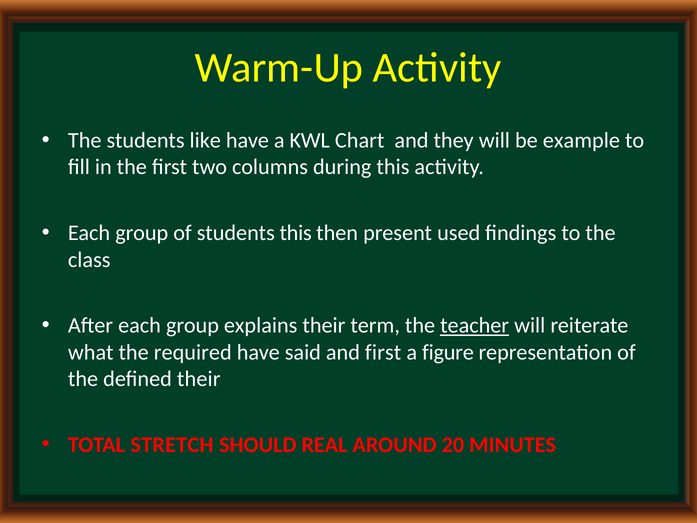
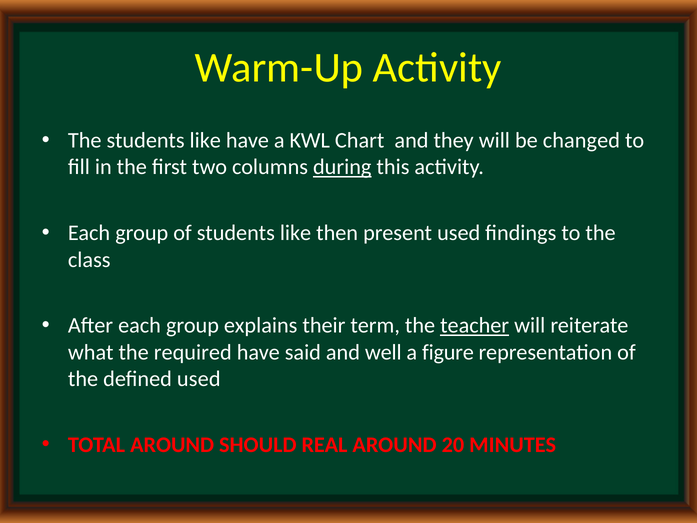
example: example -> changed (581, 140)
during underline: none -> present (342, 167)
of students this: this -> like (296, 233)
and first: first -> well (383, 352)
defined their: their -> used (199, 379)
TOTAL STRETCH: STRETCH -> AROUND (172, 445)
